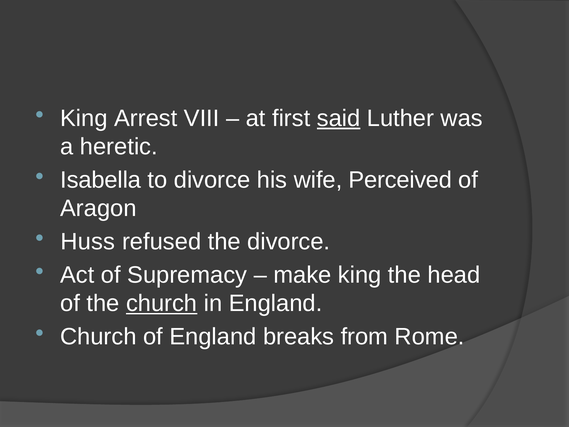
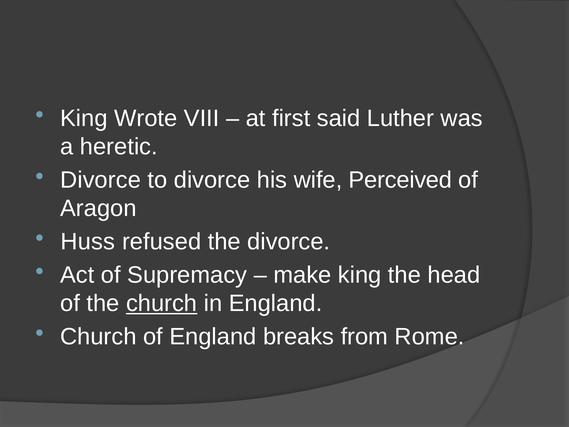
Arrest: Arrest -> Wrote (146, 118)
said underline: present -> none (339, 118)
Isabella: Isabella -> Divorce (101, 180)
